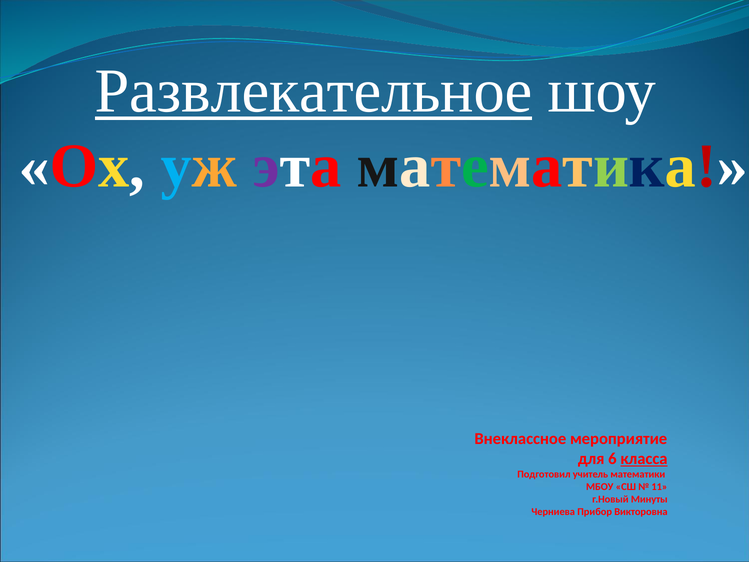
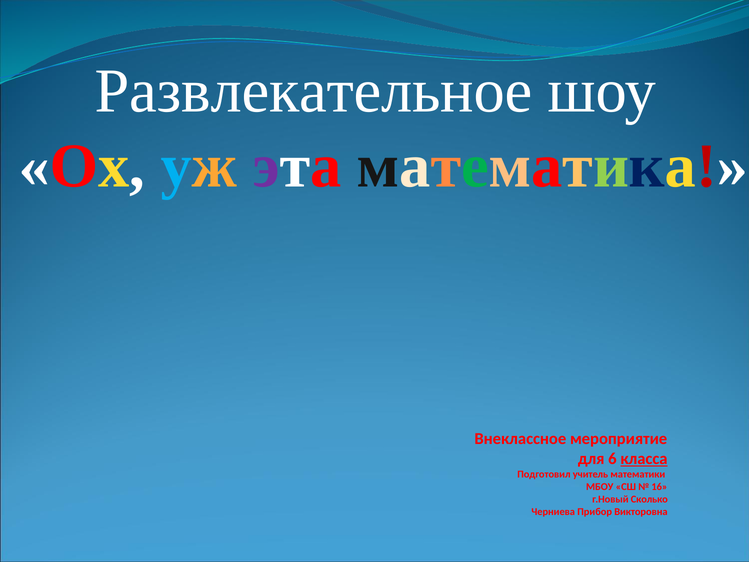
Развлекательное underline: present -> none (314, 91)
11: 11 -> 16 (660, 487)
Минуты: Минуты -> Сколько (649, 499)
